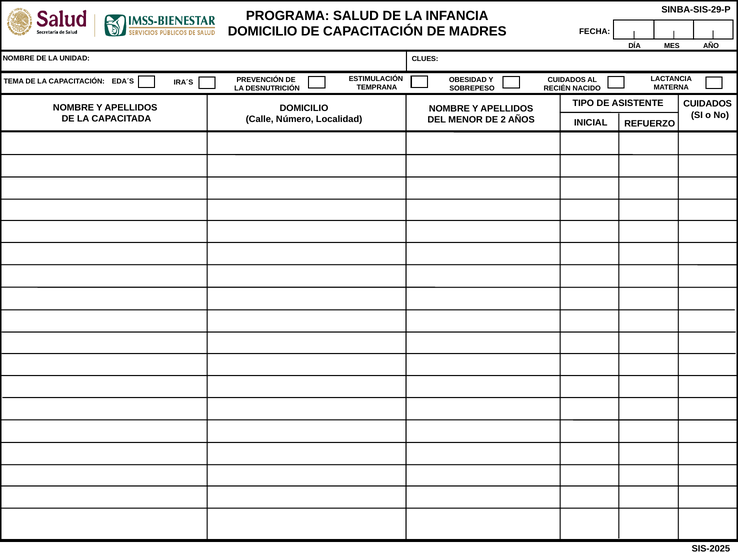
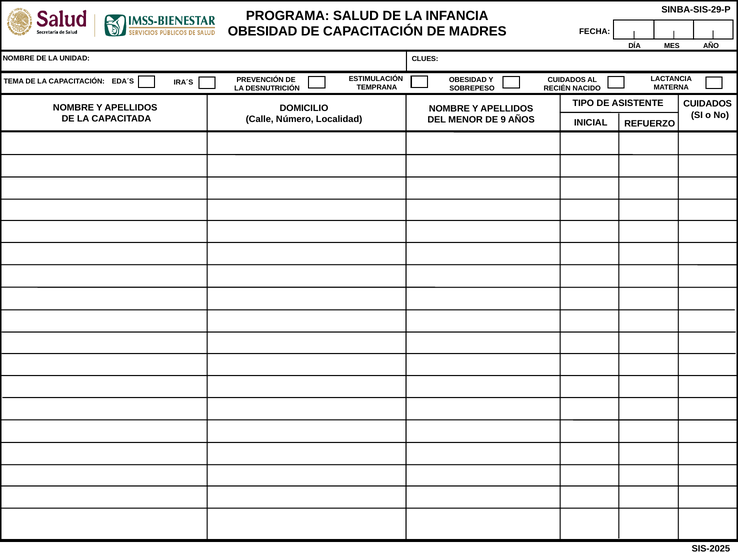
DOMICILIO: DOMICILIO -> OBESIDAD (263, 32)
2: 2 -> 9 (503, 120)
